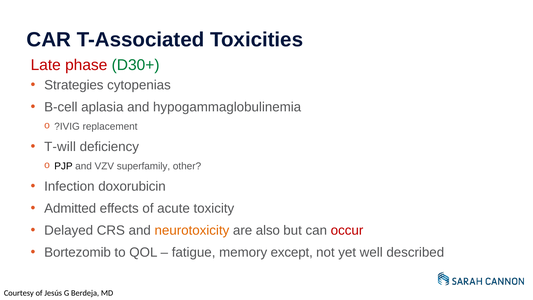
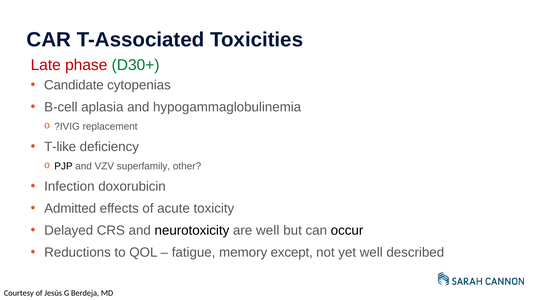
Strategies: Strategies -> Candidate (74, 85)
T-will: T-will -> T-like (60, 147)
neurotoxicity colour: orange -> black (192, 230)
are also: also -> well (268, 230)
occur colour: red -> black (347, 230)
Bortezomib: Bortezomib -> Reductions (78, 252)
